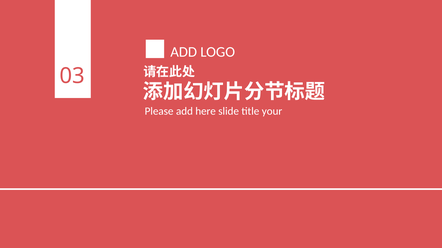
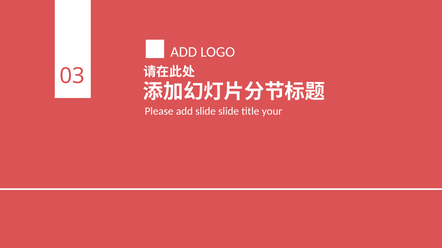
add here: here -> slide (206, 112)
